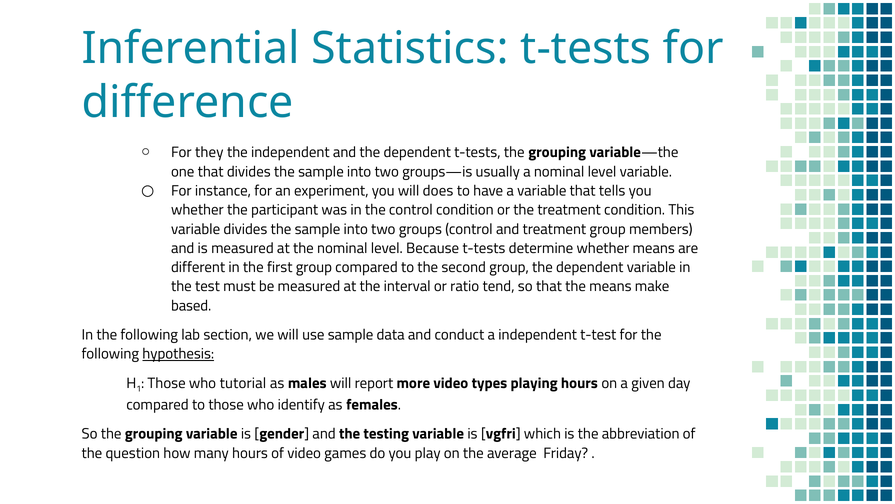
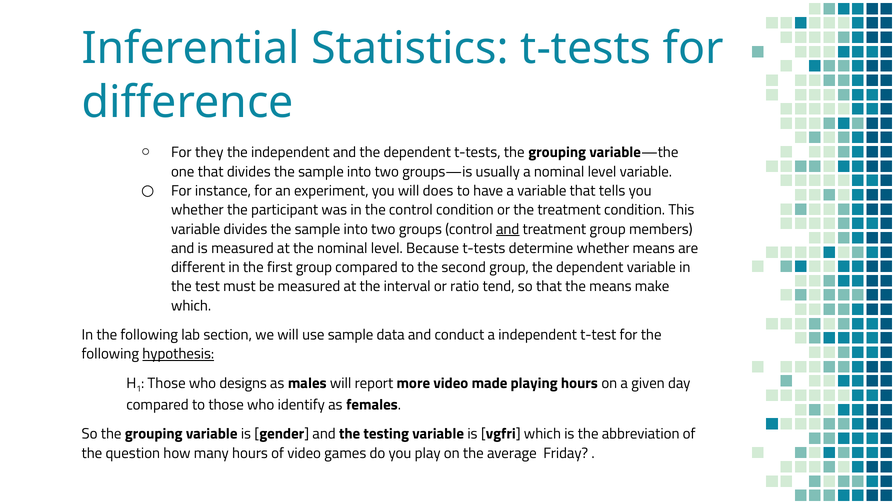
and underline: none -> present (508, 229)
based: based -> which (191, 305)
tutorial: tutorial -> designs (243, 383)
types: types -> made (490, 383)
